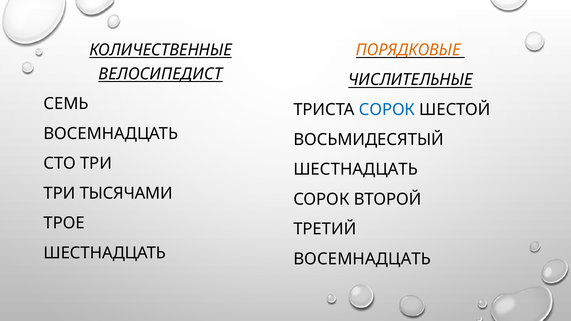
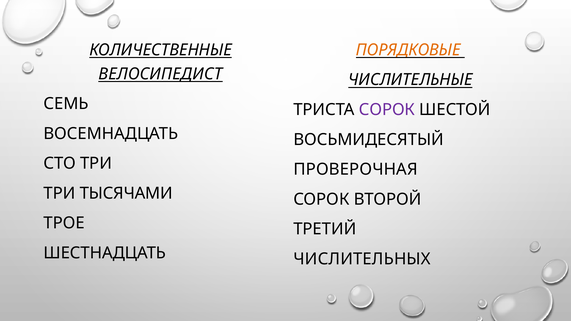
СОРОК colour: blue -> purple (387, 110)
ШЕСТНАДЦАТЬ: ШЕСТНАДЦАТЬ -> ПРОВЕРОЧНАЯ (356, 169)
ВОСЕМНАДЦАТЬ: ВОСЕМНАДЦАТЬ -> ЧИСЛИТЕЛЬНЫХ (362, 259)
